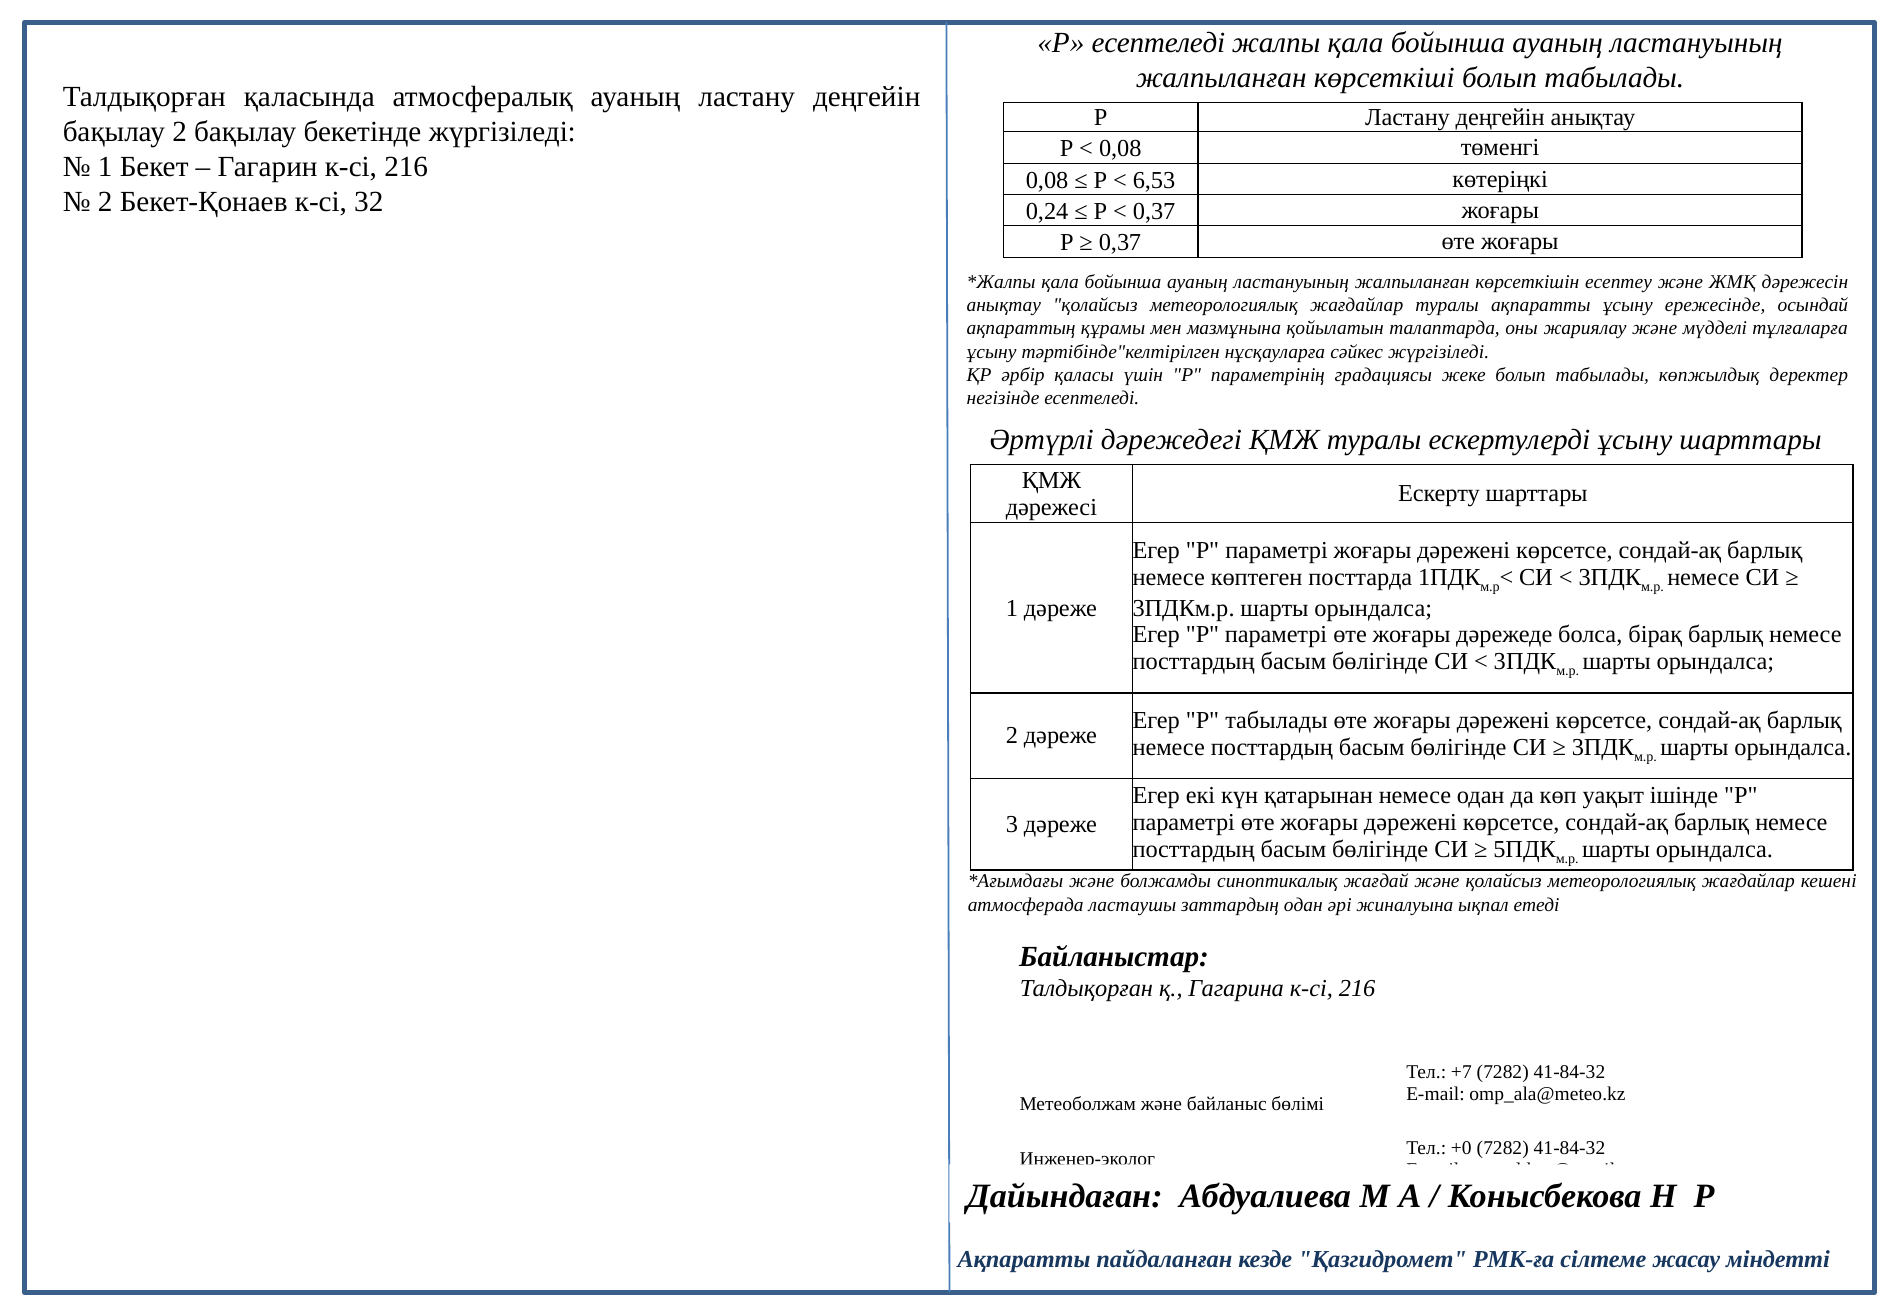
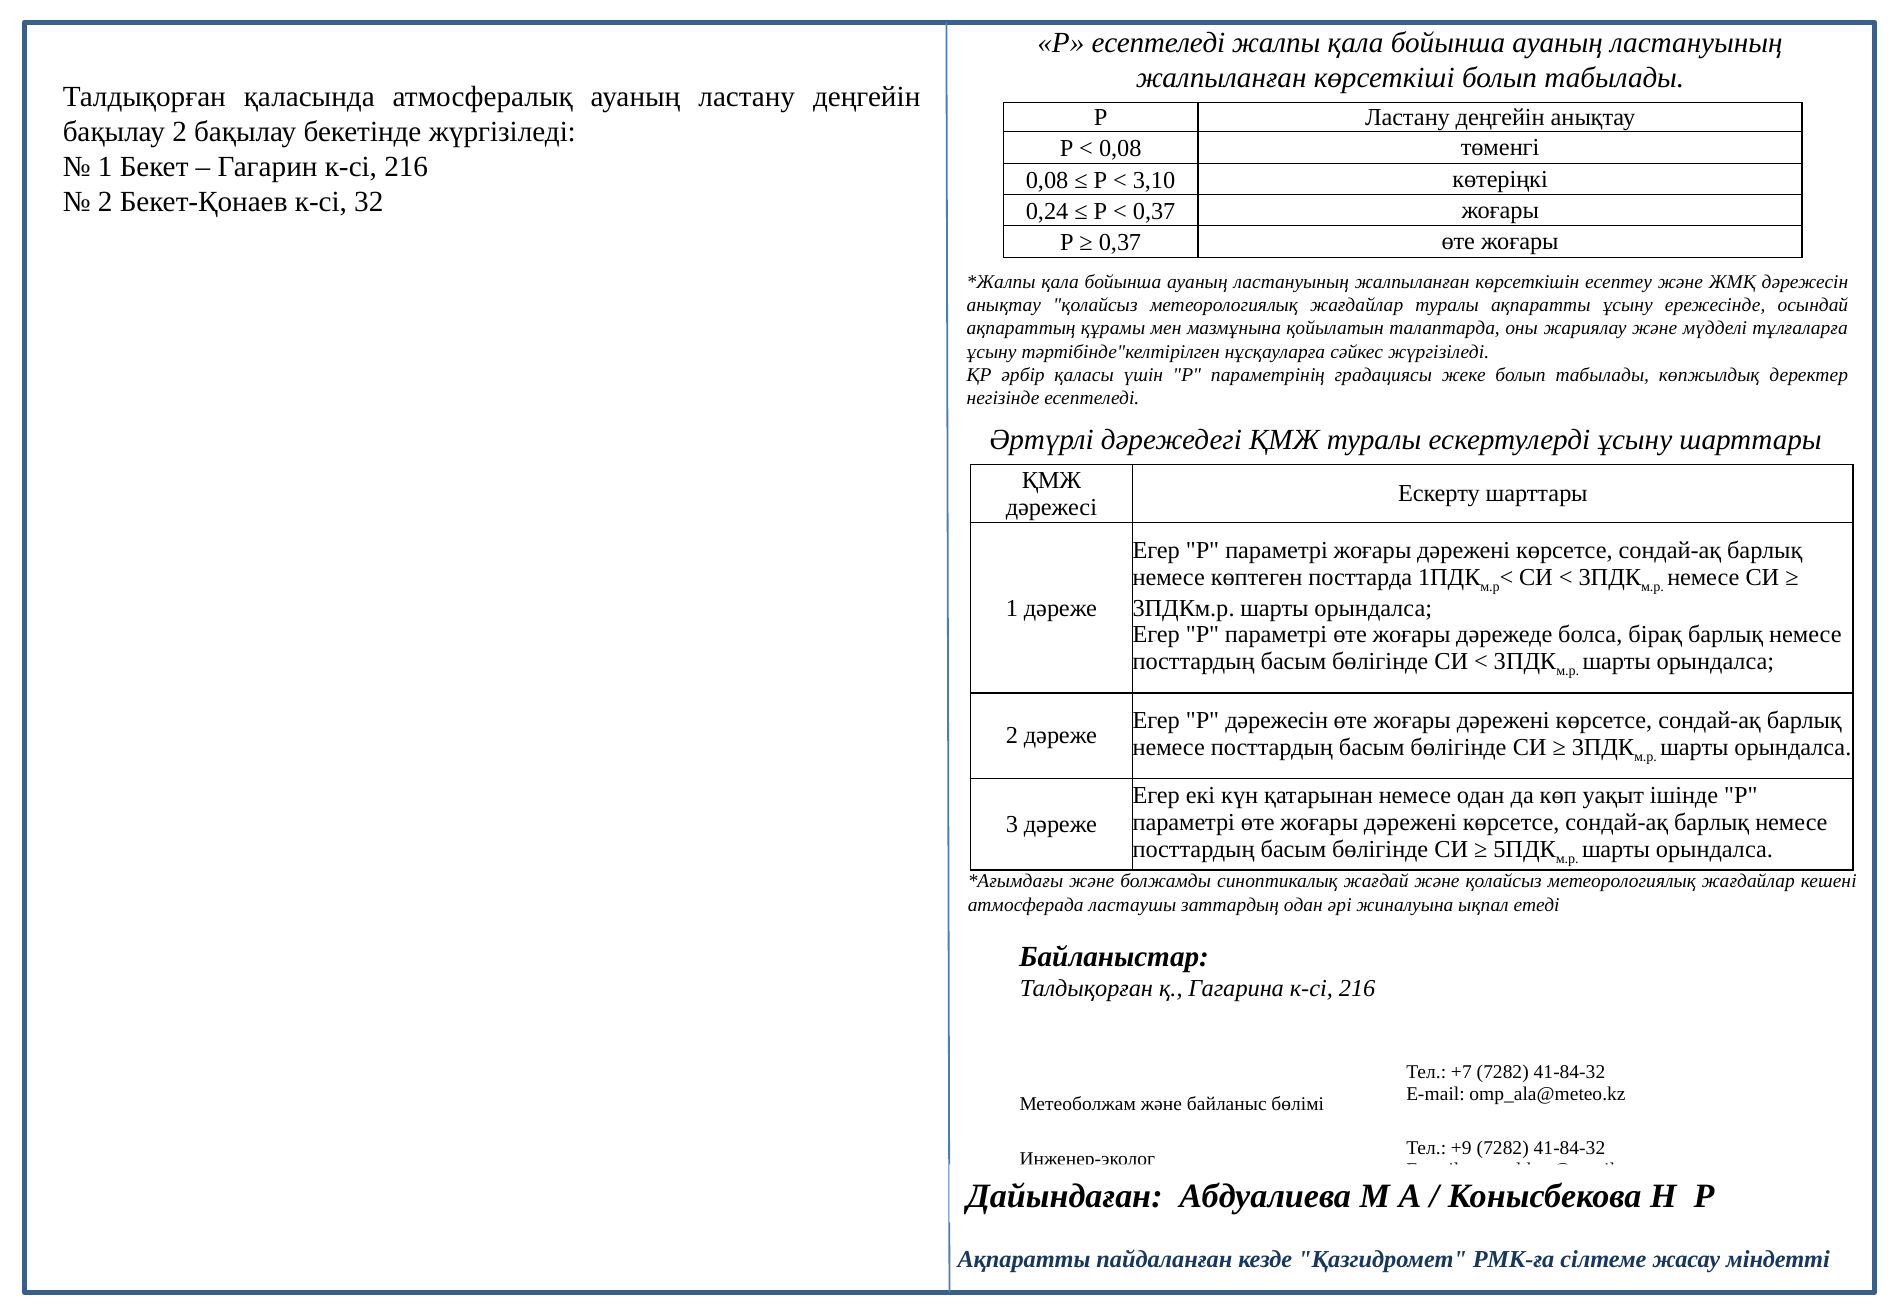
6,53: 6,53 -> 3,10 (1154, 180)
Р табылады: табылады -> дәрежесін (1277, 720)
+0: +0 -> +9 (1461, 1148)
